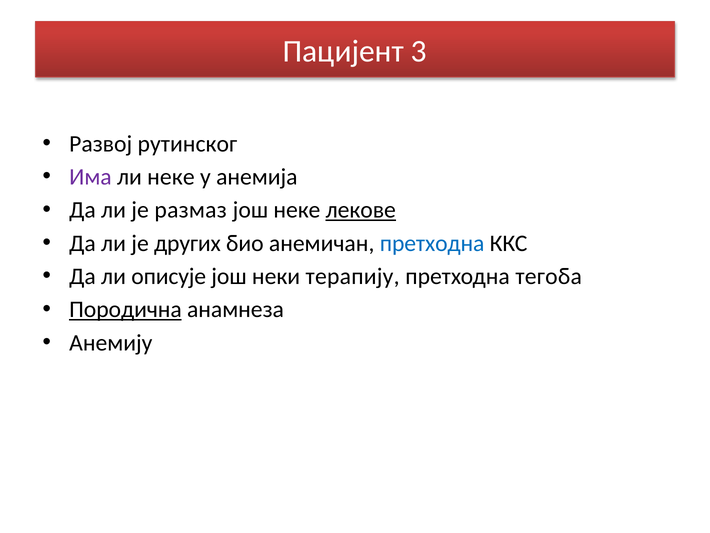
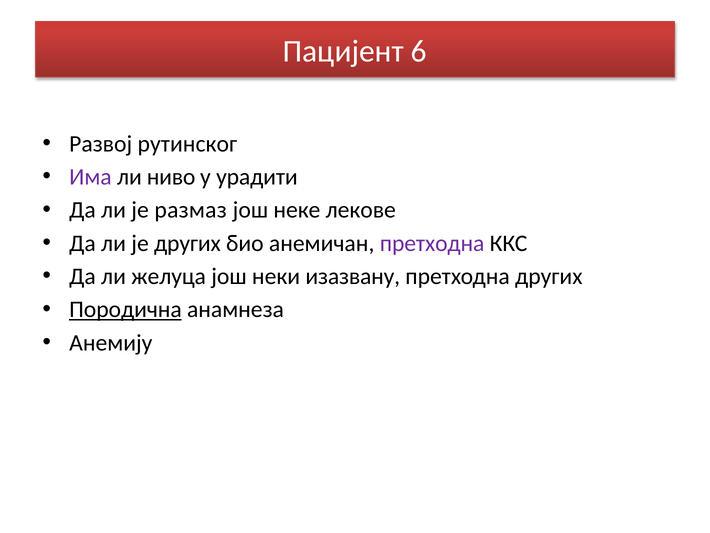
3: 3 -> 6 (419, 51)
ли неке: неке -> ниво (171, 177)
анемија: анемија -> урадити (257, 177)
лекове underline: present -> none (361, 210)
претходна colour: blue -> purple (432, 243)
описује: описује -> желуца (169, 276)
терапију: терапију -> изазвану (353, 276)
претходна тегоба: тегоба -> других (549, 276)
